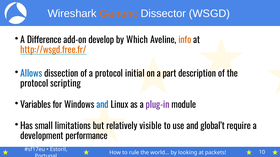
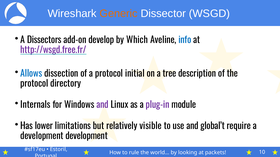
Difference: Difference -> Dissectors (44, 40)
info colour: orange -> blue (185, 40)
http://wsgd.free.fr/ colour: orange -> purple (53, 50)
part: part -> tree (169, 74)
scripting: scripting -> directory (66, 84)
Variables: Variables -> Internals (35, 105)
and colour: blue -> purple (102, 105)
small: small -> lower (44, 126)
development performance: performance -> development (87, 137)
